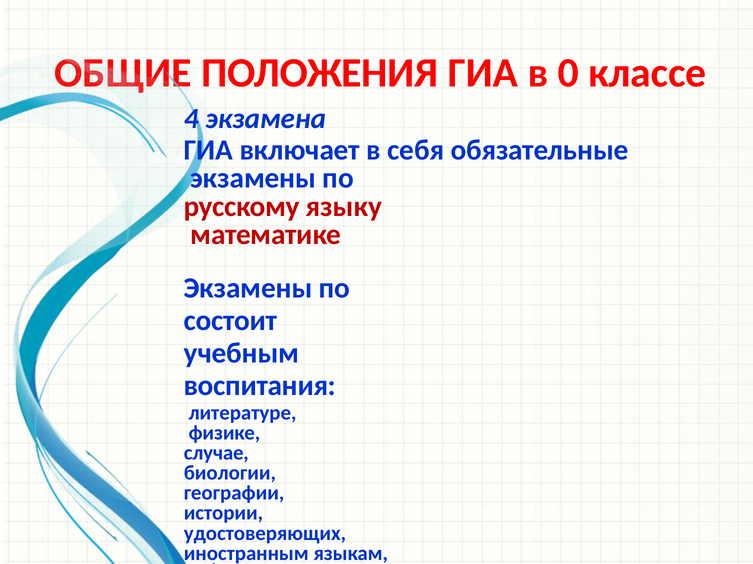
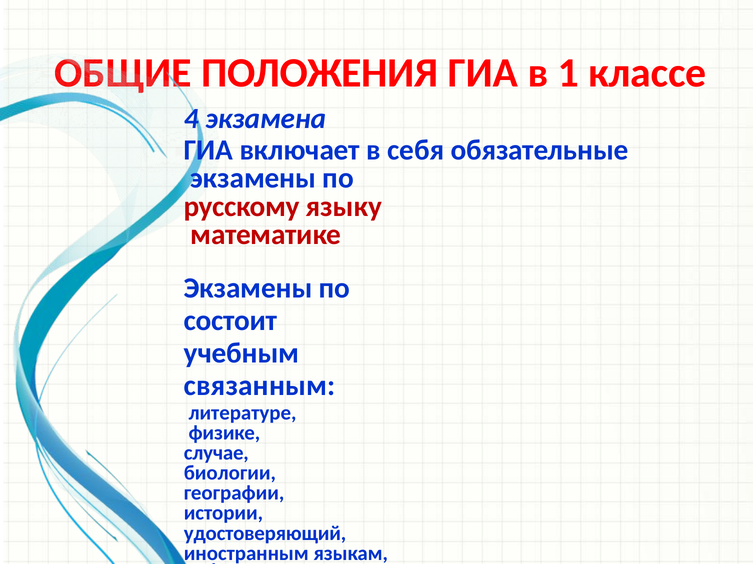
0: 0 -> 1 (568, 73)
воспитания: воспитания -> связанным (260, 386)
удостоверяющих: удостоверяющих -> удостоверяющий (265, 534)
